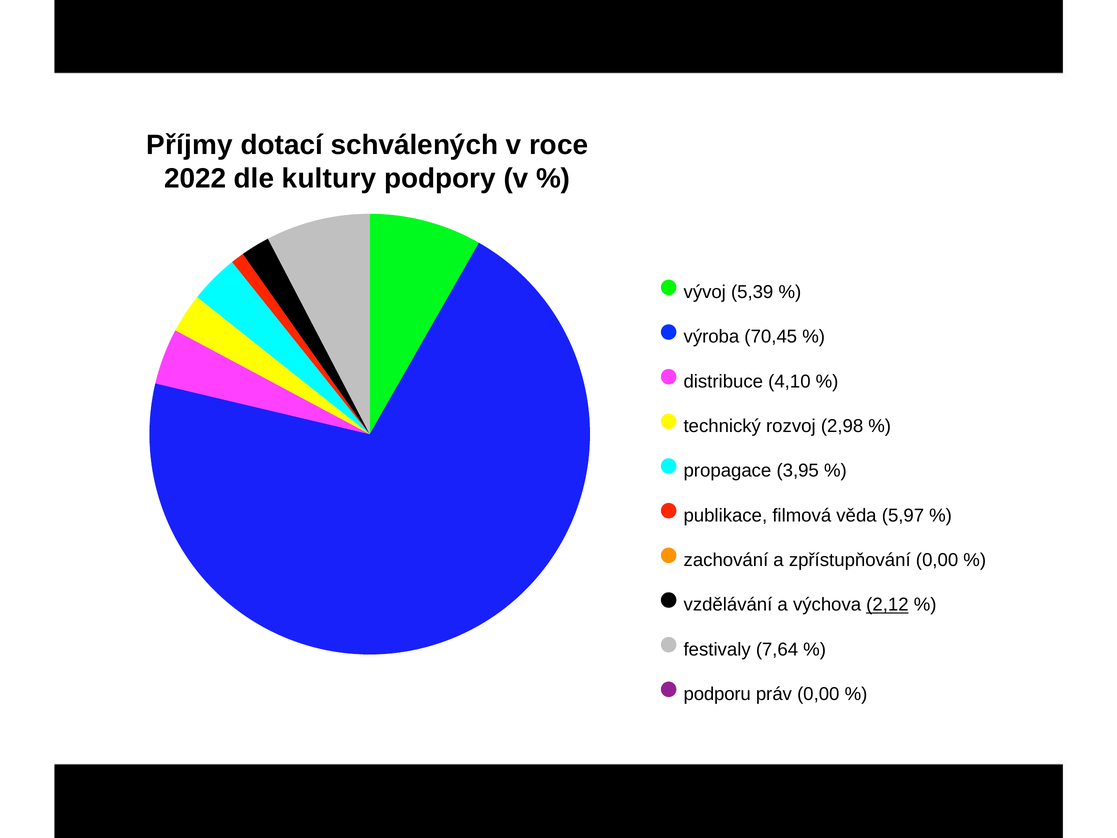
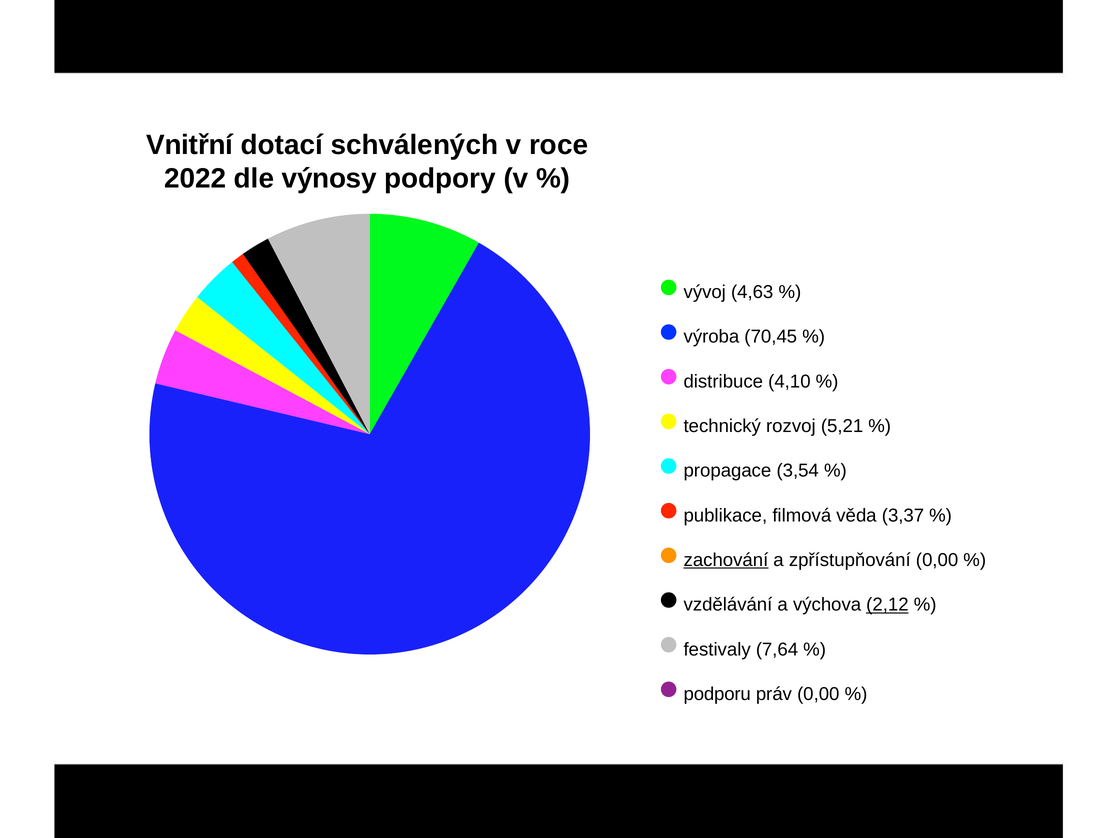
Příjmy: Příjmy -> Vnitřní (190, 145)
kultury: kultury -> výnosy (329, 179)
5,39: 5,39 -> 4,63 (752, 292)
2,98: 2,98 -> 5,21 (842, 426)
3,95: 3,95 -> 3,54 (798, 471)
5,97: 5,97 -> 3,37 (903, 515)
zachování underline: none -> present (726, 560)
